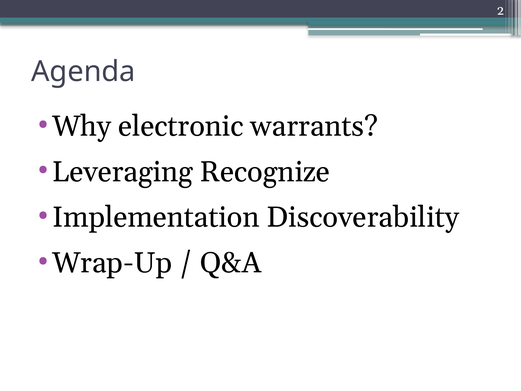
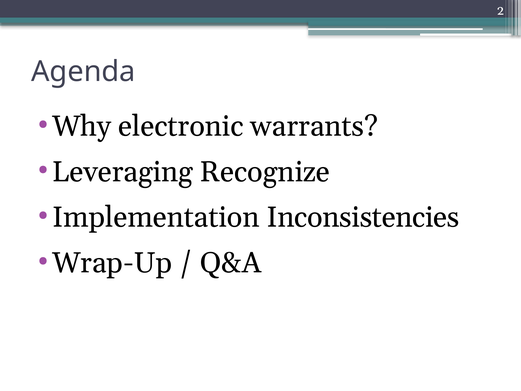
Discoverability: Discoverability -> Inconsistencies (363, 217)
